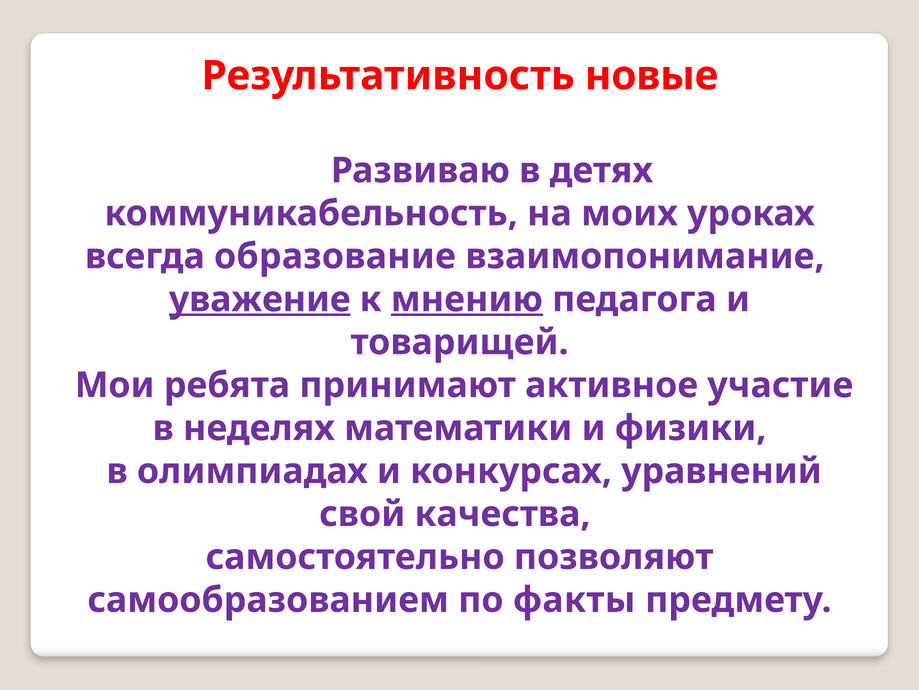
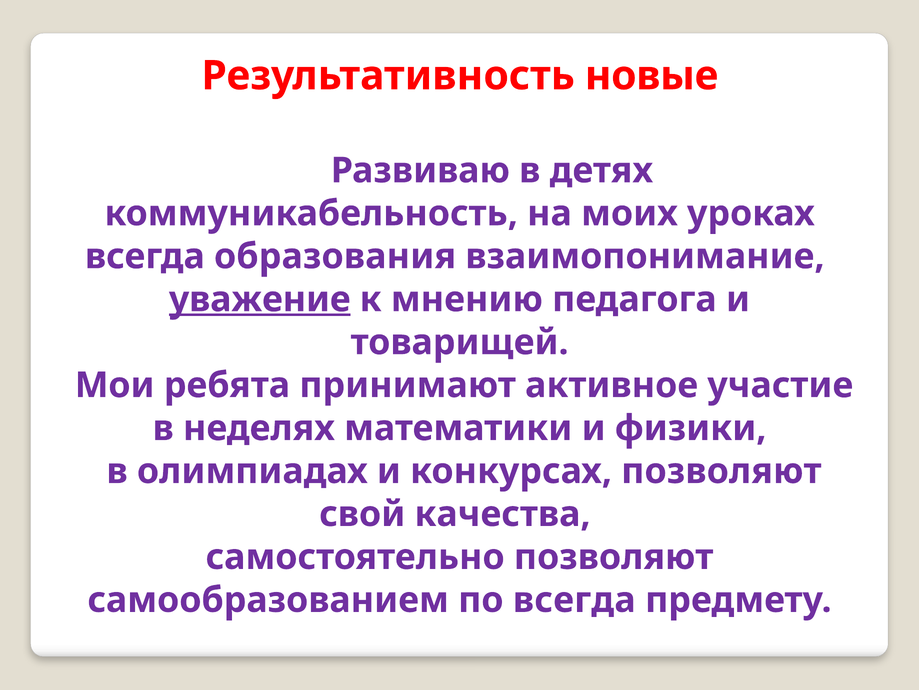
образование: образование -> образования (335, 256)
мнению underline: present -> none (467, 299)
конкурсах уравнений: уравнений -> позволяют (721, 471)
по факты: факты -> всегда (574, 599)
